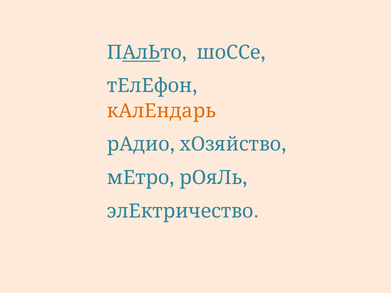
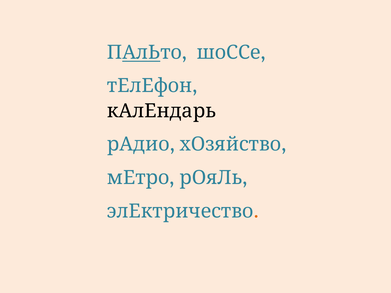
кАлЕндарь colour: orange -> black (161, 111)
